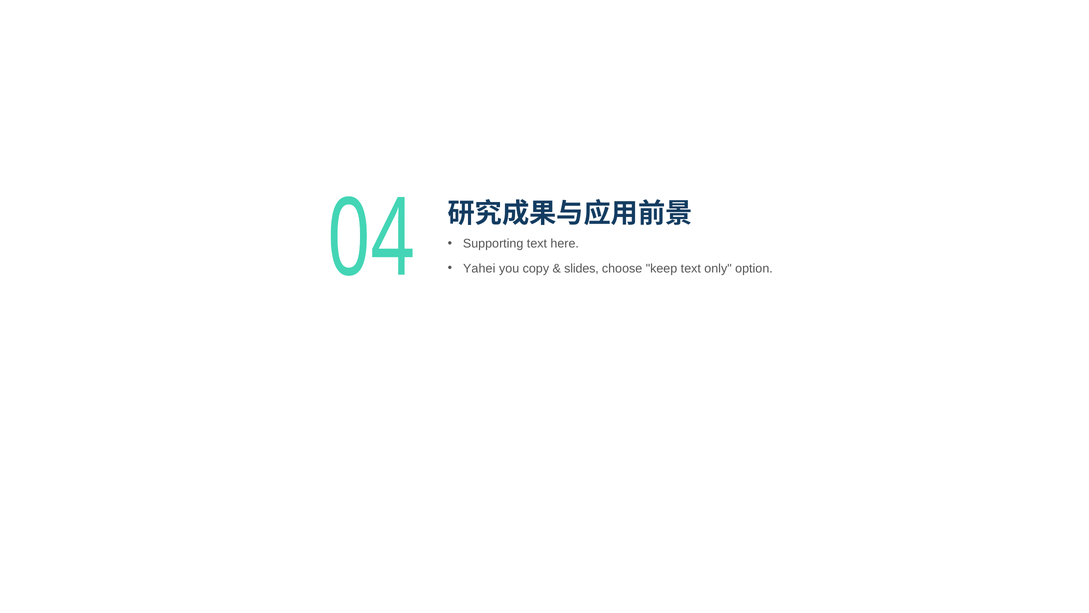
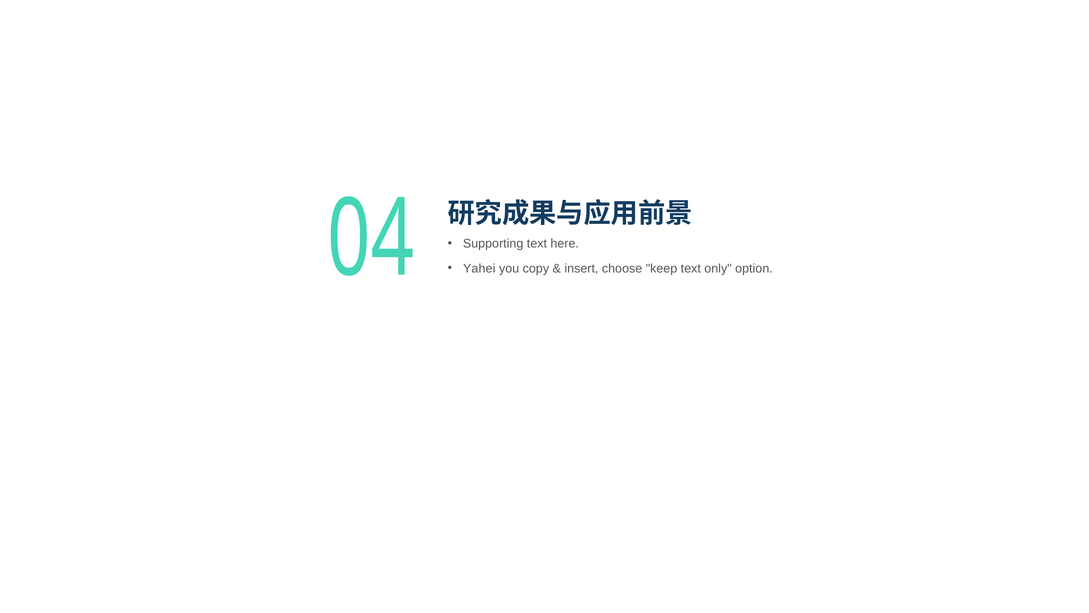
slides: slides -> insert (581, 268)
